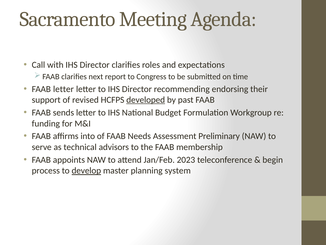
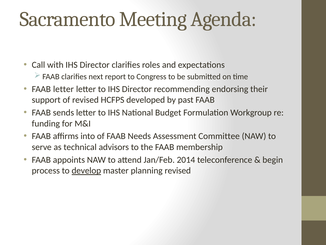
developed underline: present -> none (146, 100)
Preliminary: Preliminary -> Committee (219, 136)
2023: 2023 -> 2014 (186, 159)
planning system: system -> revised (178, 170)
